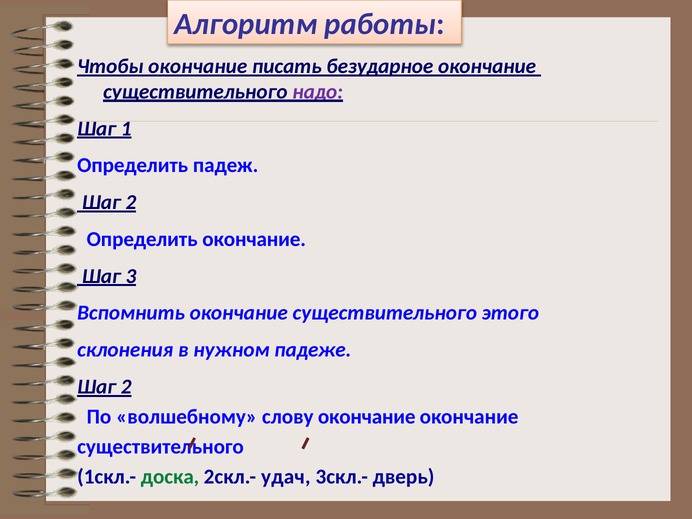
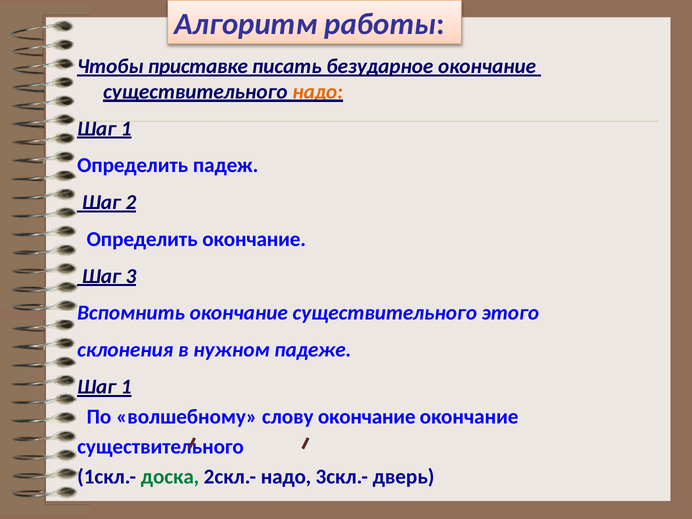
Чтобы окончание: окончание -> приставке (198, 66)
надо colour: purple -> orange (318, 92)
2: 2 -> 1 (126, 387)
2скл.- удач: удач -> надо (286, 477)
